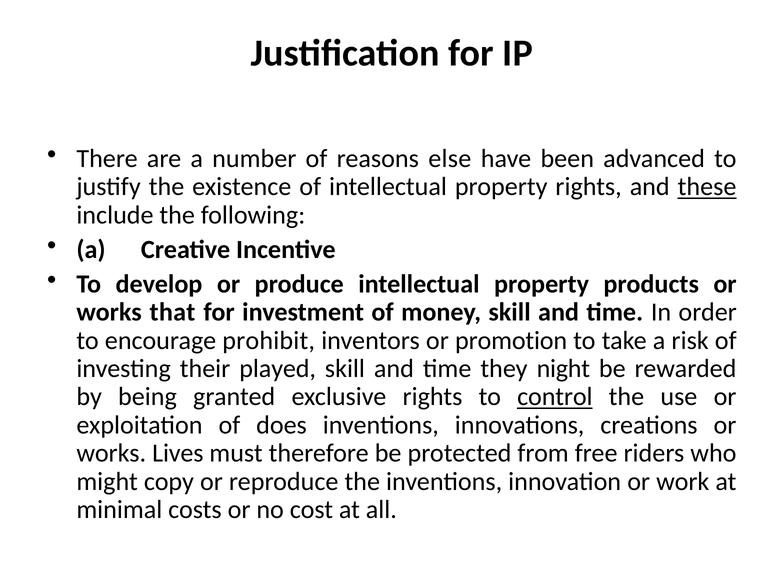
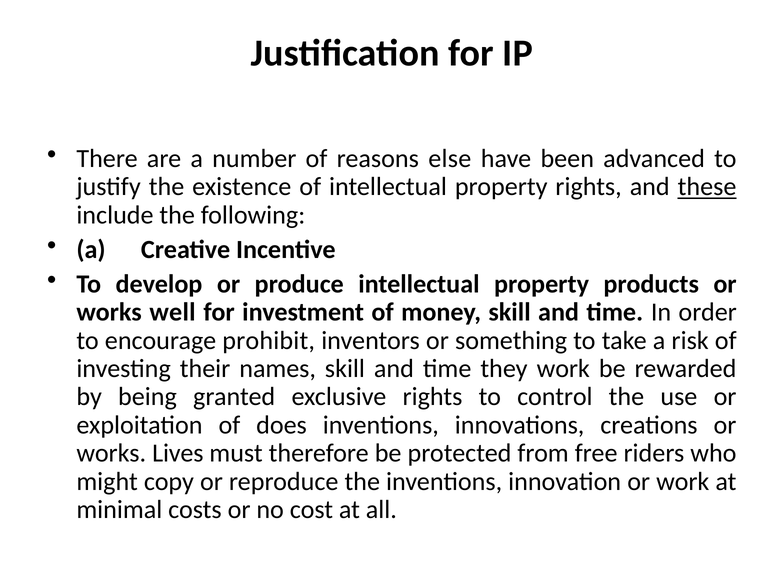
that: that -> well (172, 312)
promotion: promotion -> something (511, 340)
played: played -> names (278, 369)
they night: night -> work (563, 369)
control underline: present -> none (555, 397)
